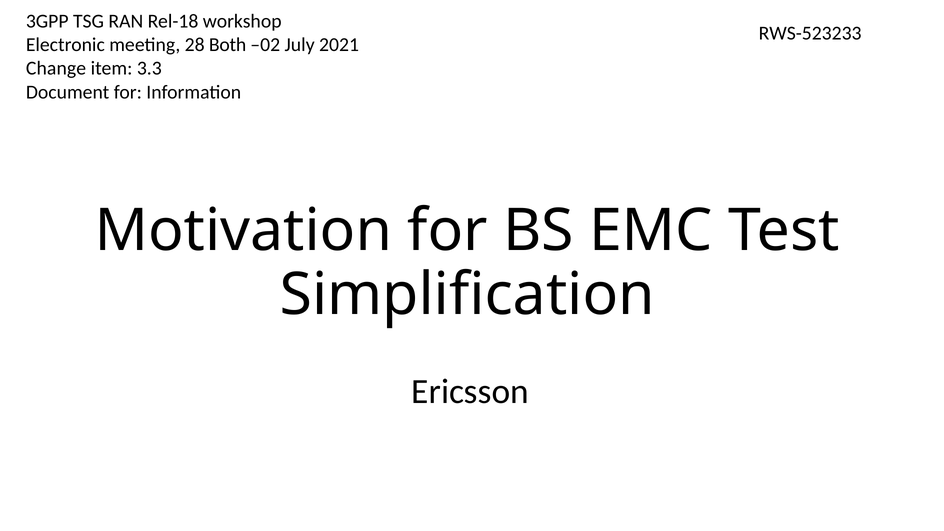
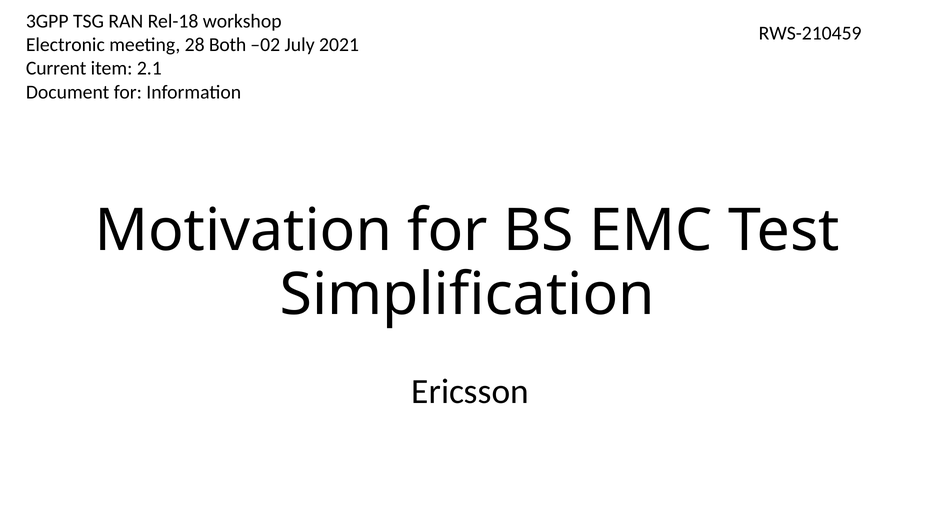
RWS-523233: RWS-523233 -> RWS-210459 (810, 33)
Change: Change -> Current (56, 68)
3.3: 3.3 -> 2.1 (149, 68)
